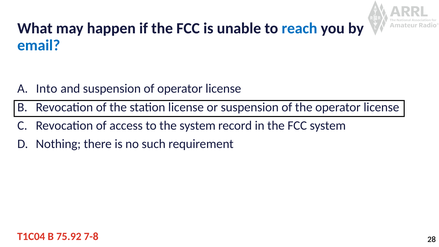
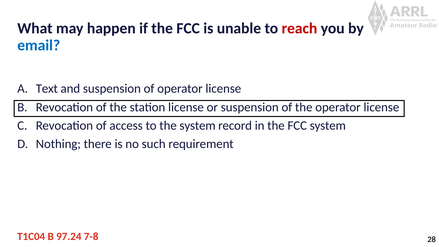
reach colour: blue -> red (299, 29)
Into: Into -> Text (47, 89)
75.92: 75.92 -> 97.24 (69, 236)
